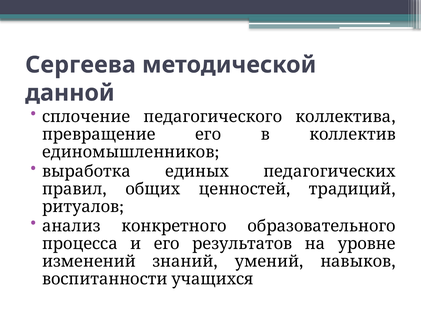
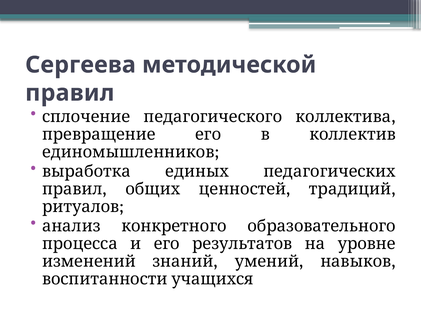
данной: данной -> правил (70, 93)
